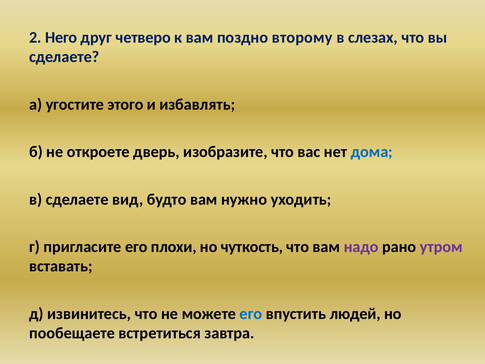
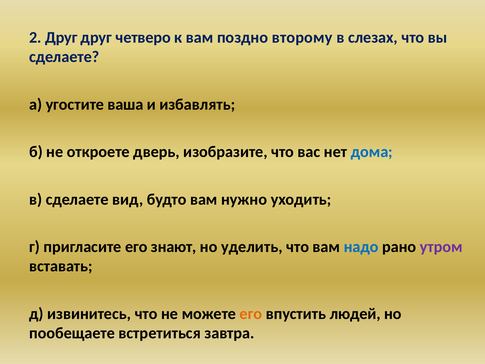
2 Него: Него -> Друг (61, 38)
этого: этого -> ваша (125, 104)
плохи: плохи -> знают (174, 247)
чуткость: чуткость -> уделить (252, 247)
надо colour: purple -> blue (361, 247)
его colour: blue -> orange (251, 313)
